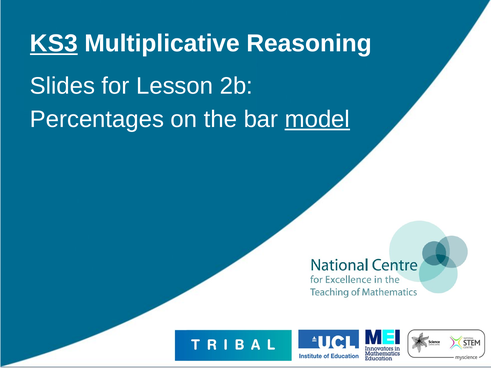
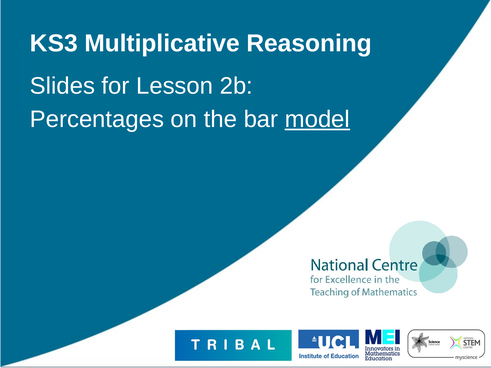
KS3 underline: present -> none (54, 44)
